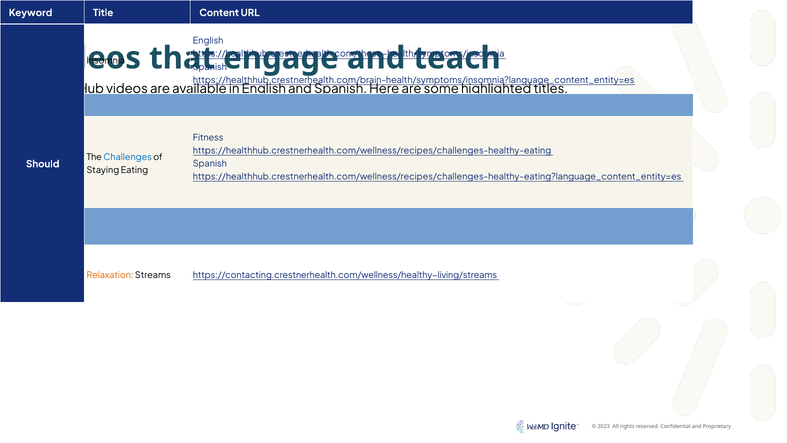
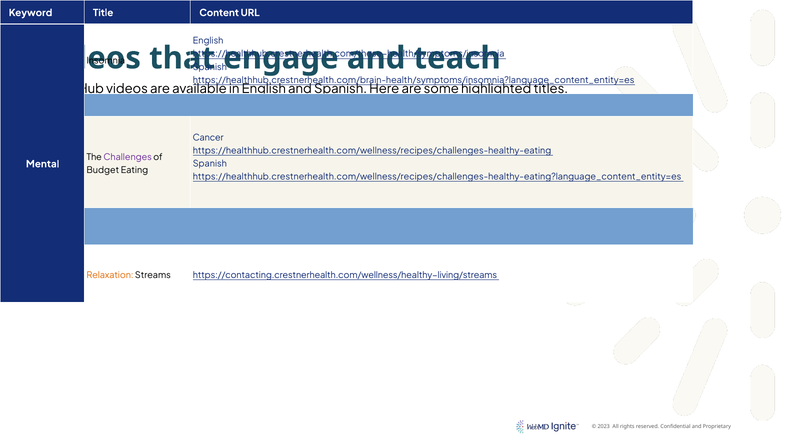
Fitness: Fitness -> Cancer (208, 137)
Challenges colour: blue -> purple (128, 157)
Should: Should -> Mental (43, 164)
Staying: Staying -> Budget (103, 170)
